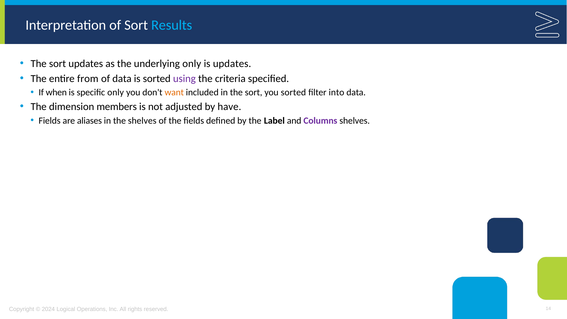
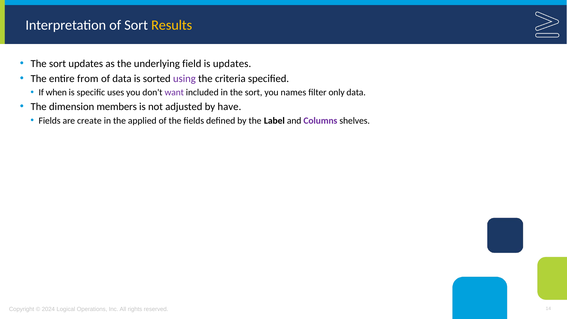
Results colour: light blue -> yellow (172, 25)
underlying only: only -> field (192, 64)
specific only: only -> uses (116, 92)
want colour: orange -> purple (174, 92)
you sorted: sorted -> names (293, 92)
into: into -> only (337, 92)
aliases: aliases -> create (89, 121)
the shelves: shelves -> applied (142, 121)
